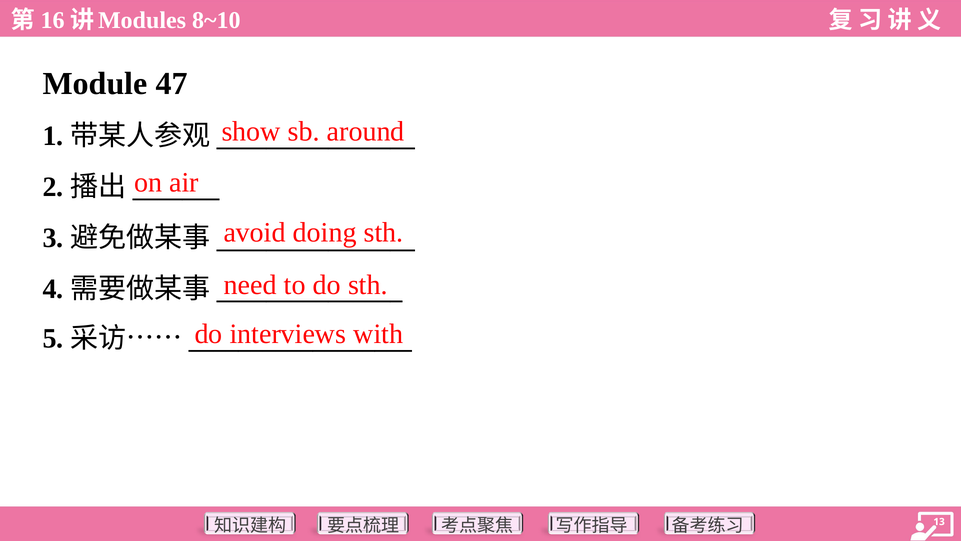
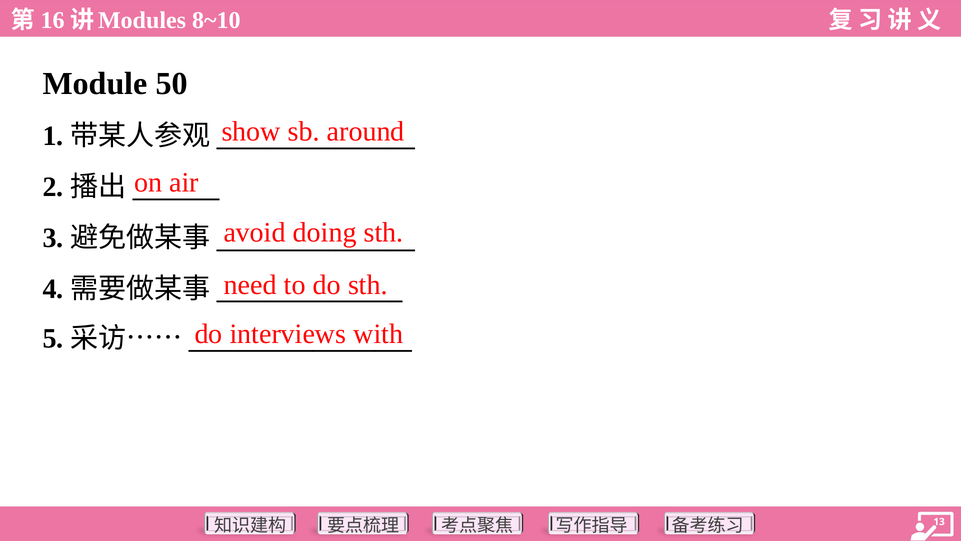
47: 47 -> 50 (172, 84)
